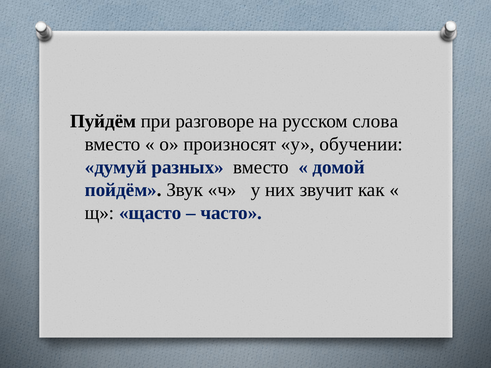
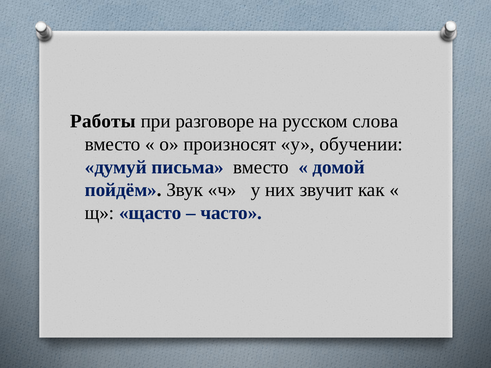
Пуйдём: Пуйдём -> Работы (103, 121)
разных: разных -> письма (188, 167)
